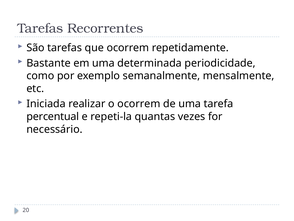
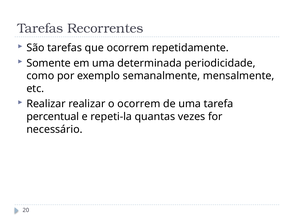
Bastante: Bastante -> Somente (49, 63)
Iniciada: Iniciada -> Realizar (46, 104)
